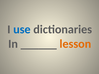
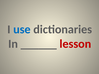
lesson colour: orange -> red (75, 44)
